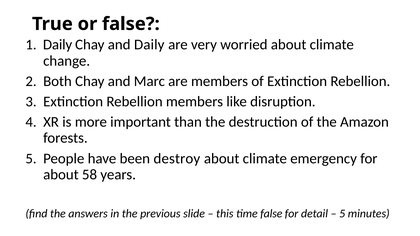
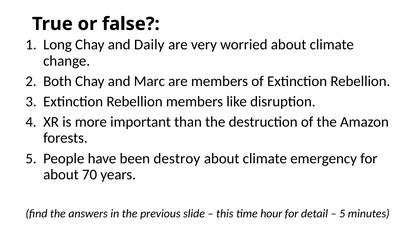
Daily: Daily -> Long (58, 45)
58: 58 -> 70 (90, 175)
time false: false -> hour (271, 214)
